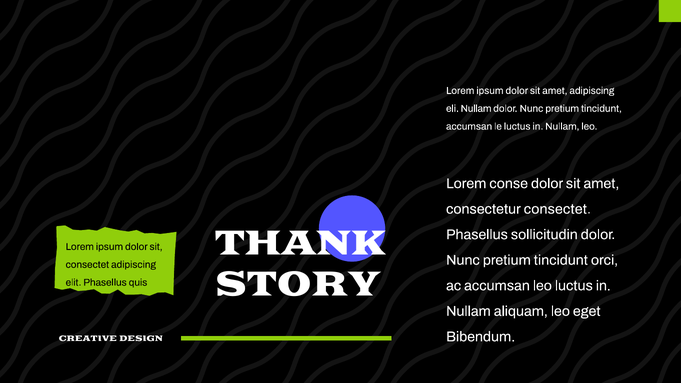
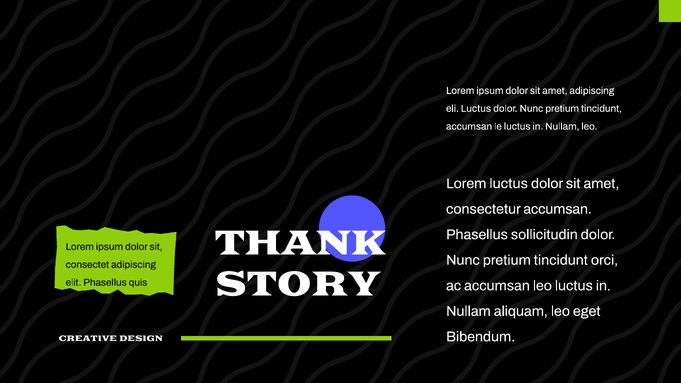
eli Nullam: Nullam -> Luctus (476, 109)
Lorem conse: conse -> luctus (509, 183)
consectetur consectet: consectet -> accumsan (558, 209)
